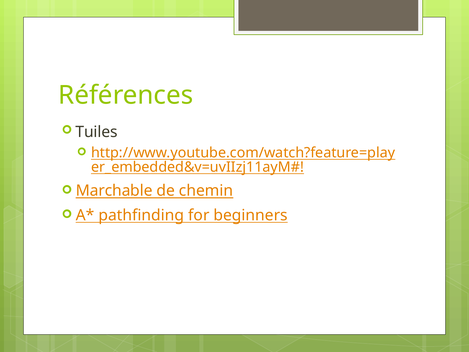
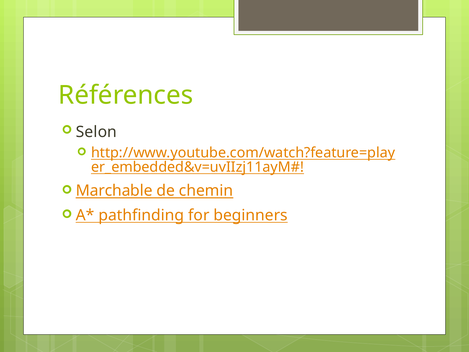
Tuiles: Tuiles -> Selon (96, 132)
